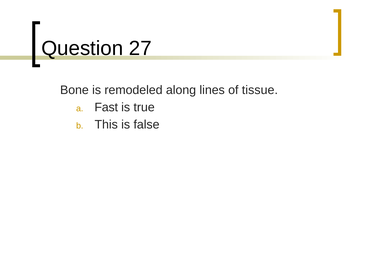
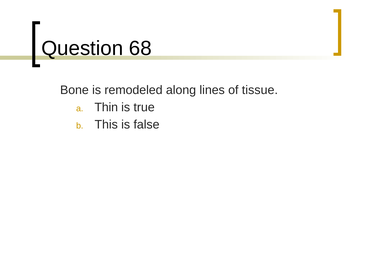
27: 27 -> 68 (140, 48)
Fast: Fast -> Thin (106, 107)
